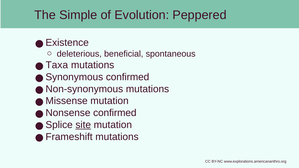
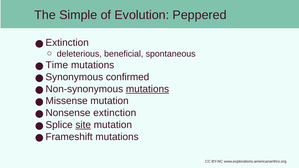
Existence: Existence -> Extinction (67, 43)
Taxa: Taxa -> Time (57, 65)
mutations underline: none -> present (147, 89)
Nonsense confirmed: confirmed -> extinction (115, 113)
